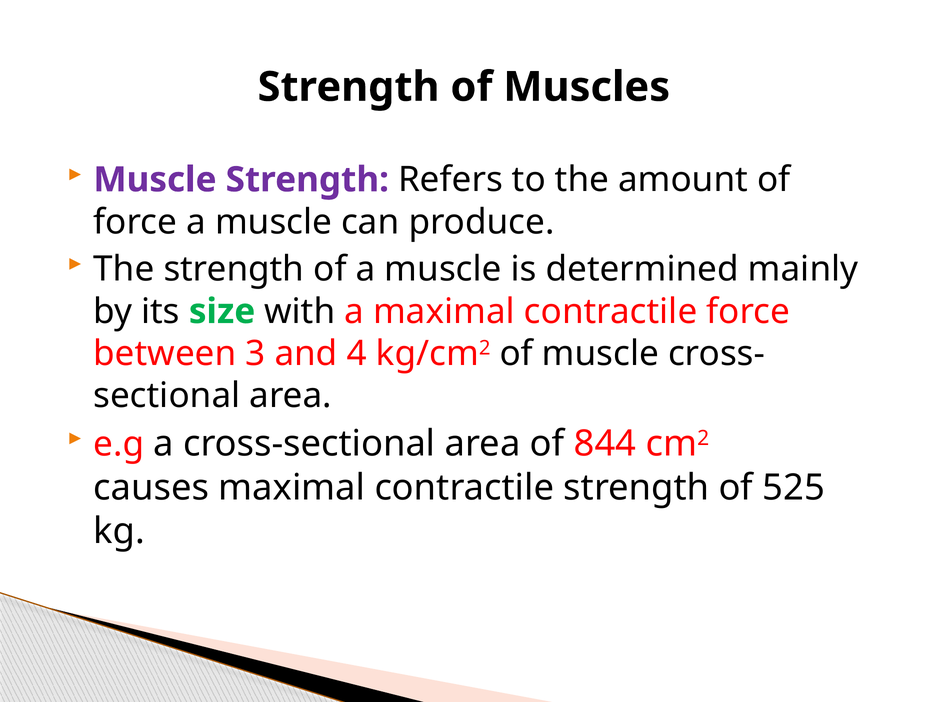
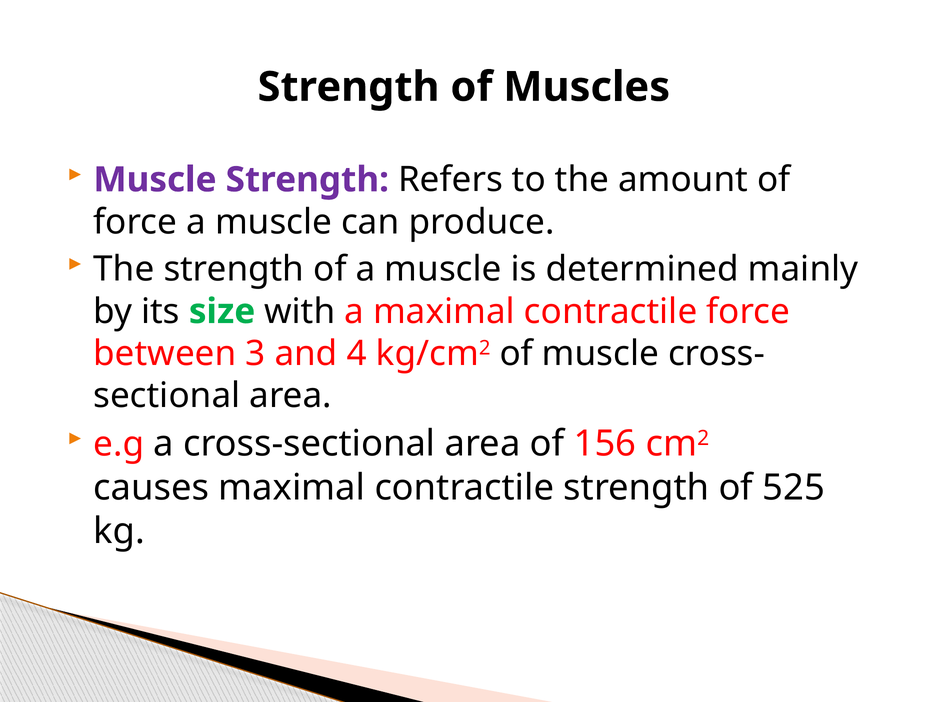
844: 844 -> 156 (605, 444)
